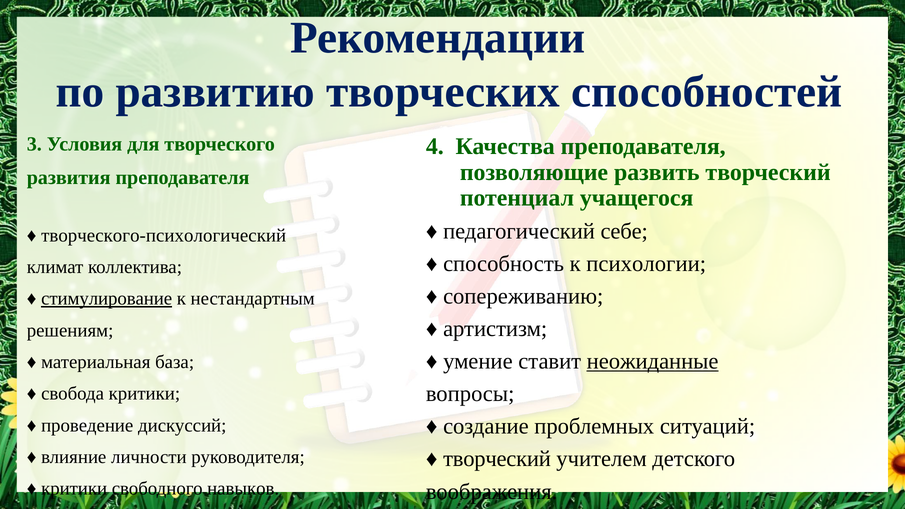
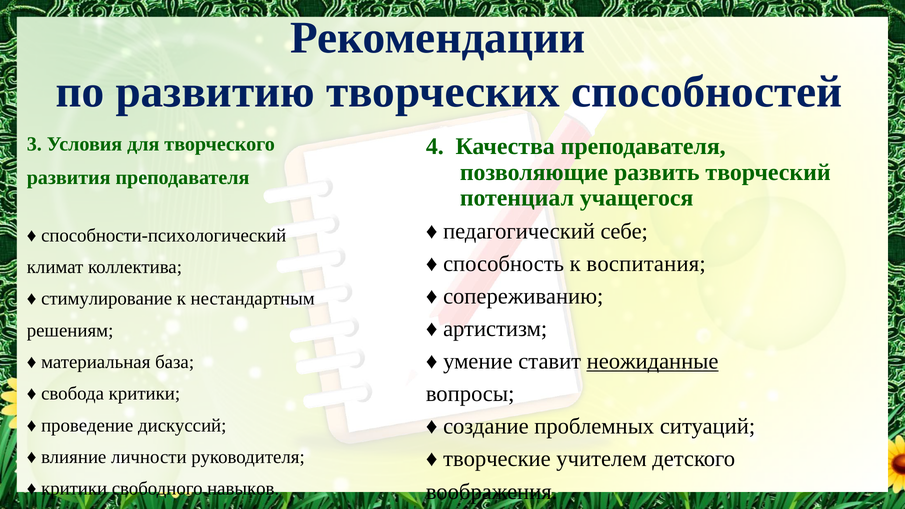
творческого-психологический: творческого-психологический -> способности-психологический (164, 235)
психологии: психологии -> воспитания (646, 264)
стимулирование underline: present -> none (107, 299)
творческий: творческий -> творческие (497, 459)
